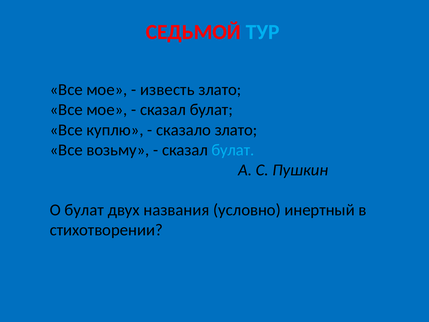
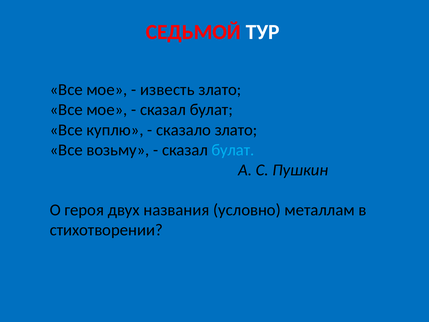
ТУР colour: light blue -> white (263, 32)
О булат: булат -> героя (84, 210)
инертный: инертный -> металлам (320, 210)
